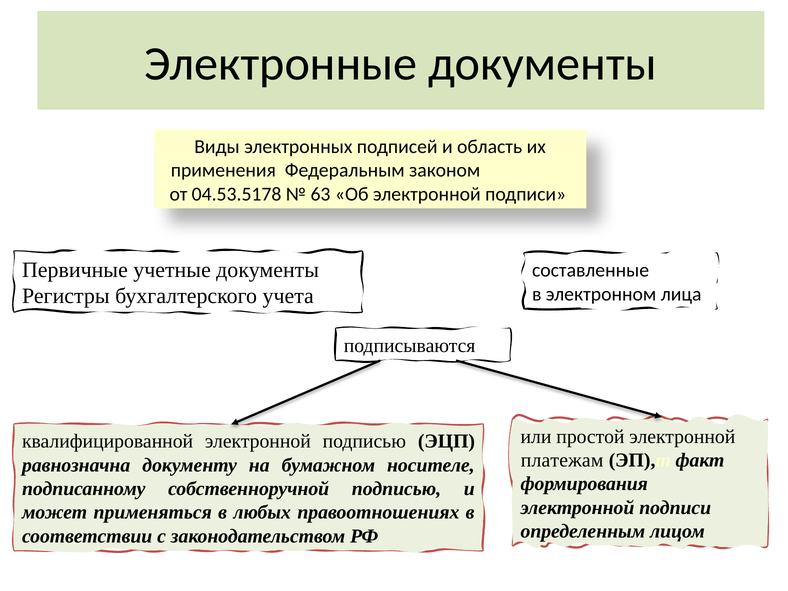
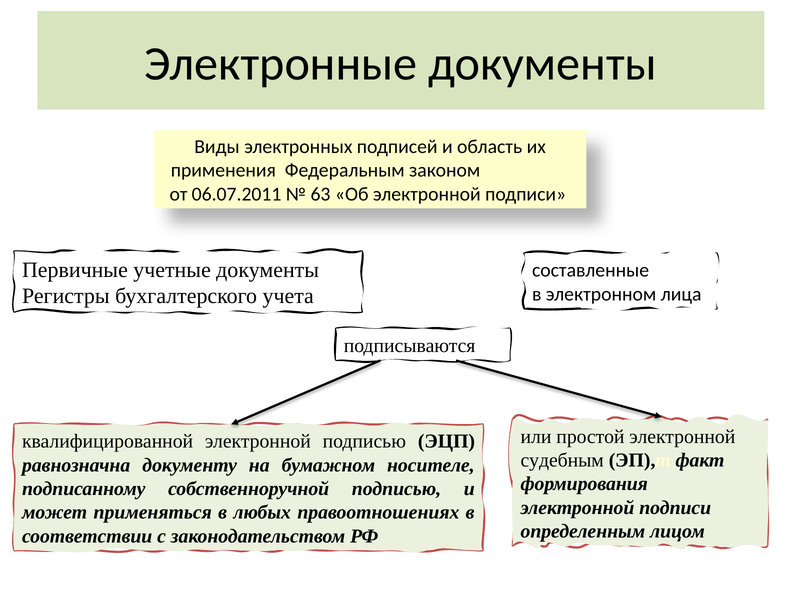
04.53.5178: 04.53.5178 -> 06.07.2011 (237, 194)
платежам: платежам -> судебным (562, 460)
